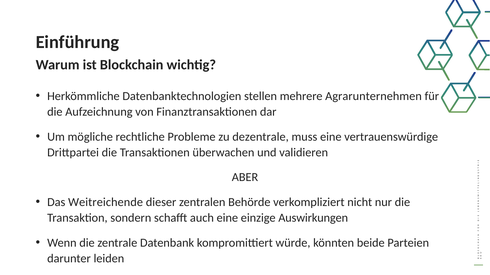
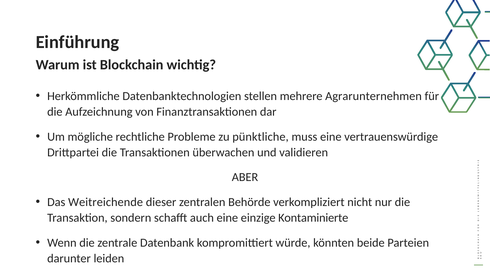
dezentrale: dezentrale -> pünktliche (261, 137)
Auswirkungen: Auswirkungen -> Kontaminierte (313, 218)
